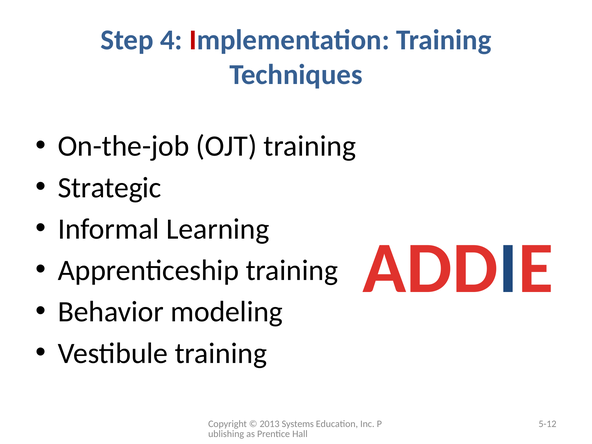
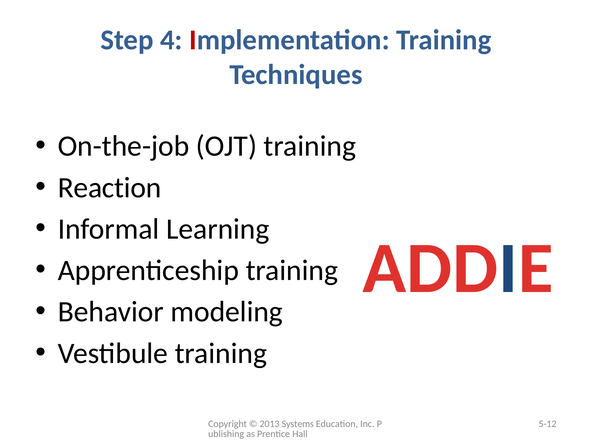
Strategic: Strategic -> Reaction (110, 188)
